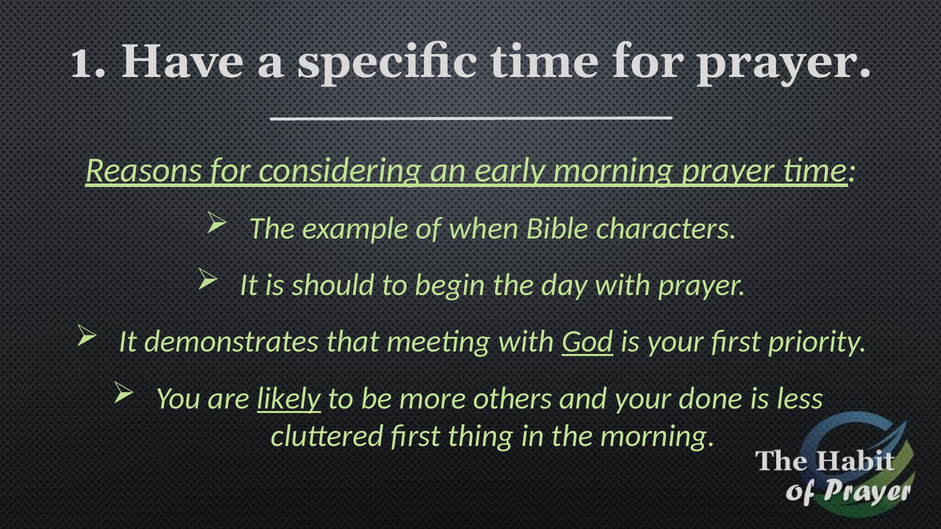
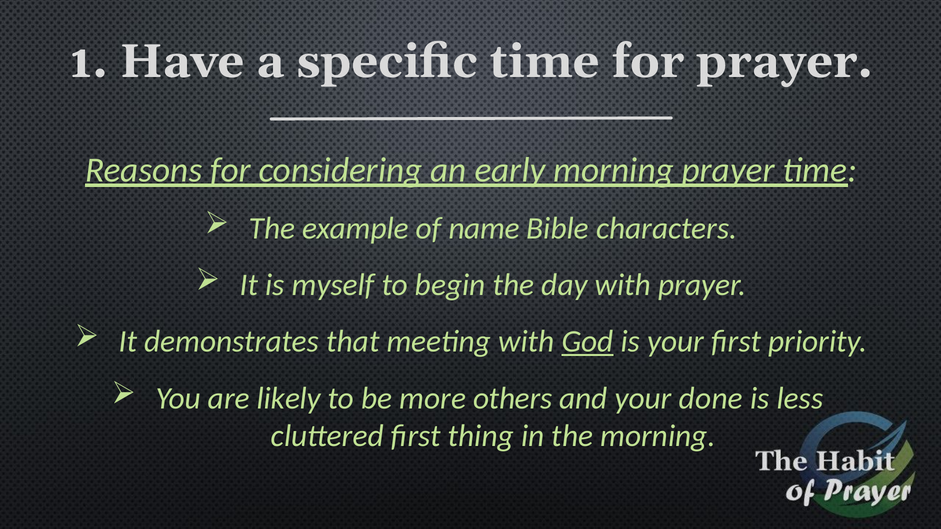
when: when -> name (484, 229)
should: should -> myself (333, 285)
likely underline: present -> none (289, 399)
